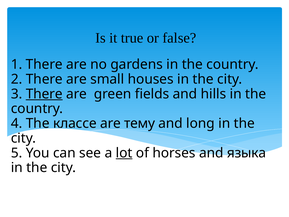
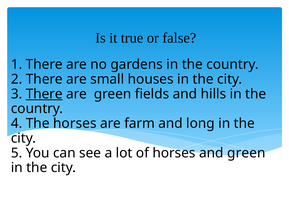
The классе: классе -> horses (75, 123)
тему: тему -> farm (140, 123)
lot underline: present -> none (124, 153)
and языка: языка -> green (246, 153)
